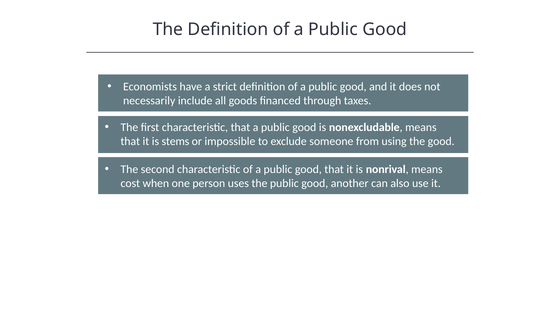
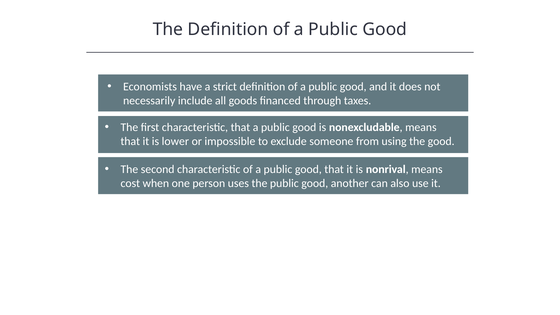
stems: stems -> lower (175, 141)
